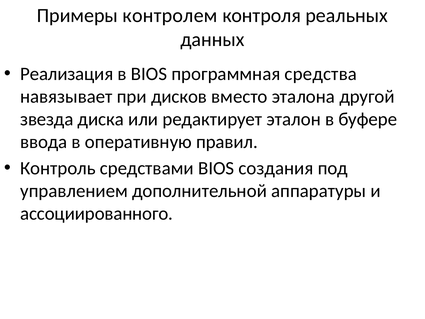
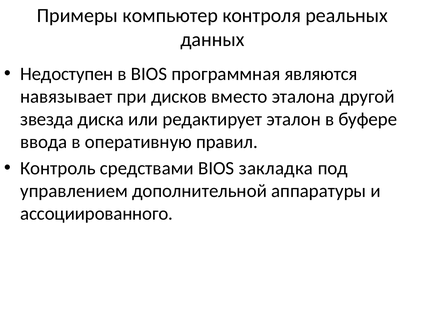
контролем: контролем -> компьютер (170, 16)
Реализация: Реализация -> Недоступен (67, 74)
средства: средства -> являются (321, 74)
создания: создания -> закладка (276, 168)
